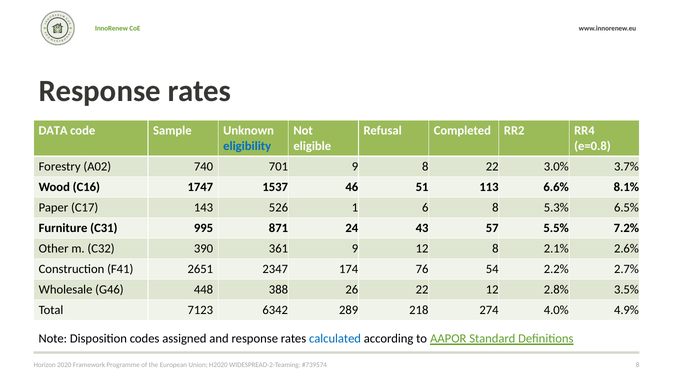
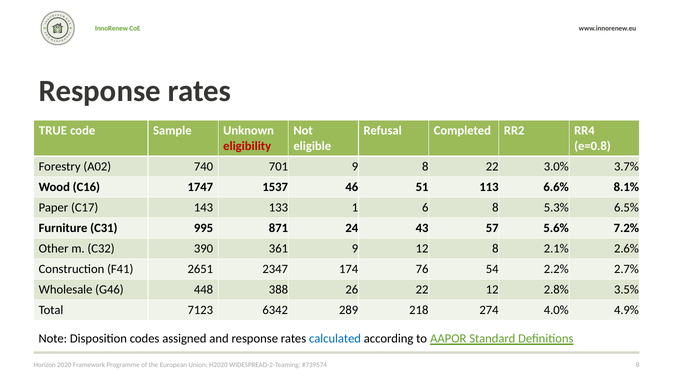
DATA: DATA -> TRUE (53, 131)
eligibility colour: blue -> red (247, 146)
526: 526 -> 133 (278, 208)
5.5%: 5.5% -> 5.6% (556, 228)
